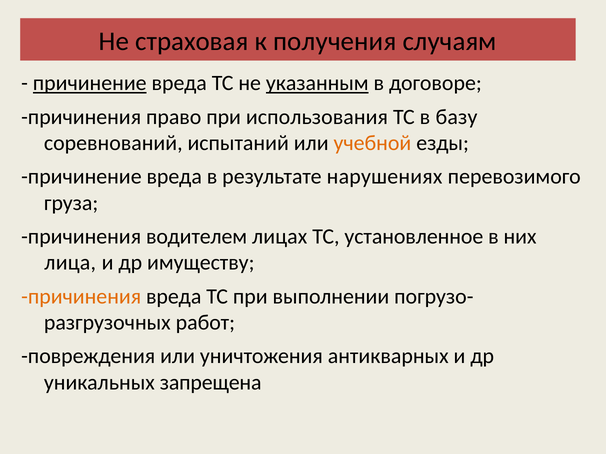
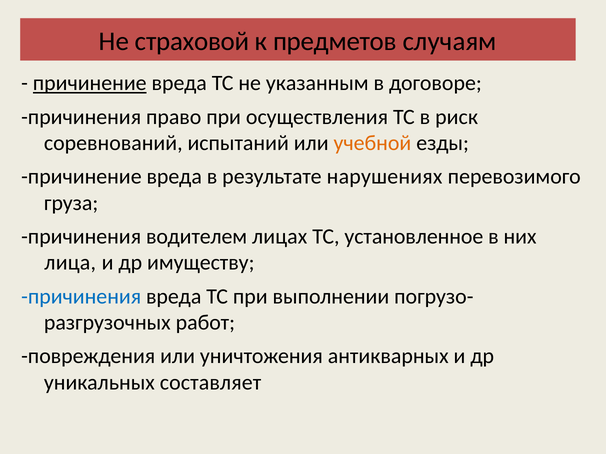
страховая: страховая -> страховой (192, 41)
получения: получения -> предметов (335, 41)
указанным underline: present -> none (317, 83)
использования: использования -> осуществления (317, 117)
базу: базу -> риск (457, 117)
причинения colour: orange -> blue (81, 297)
запрещена: запрещена -> составляет (211, 383)
